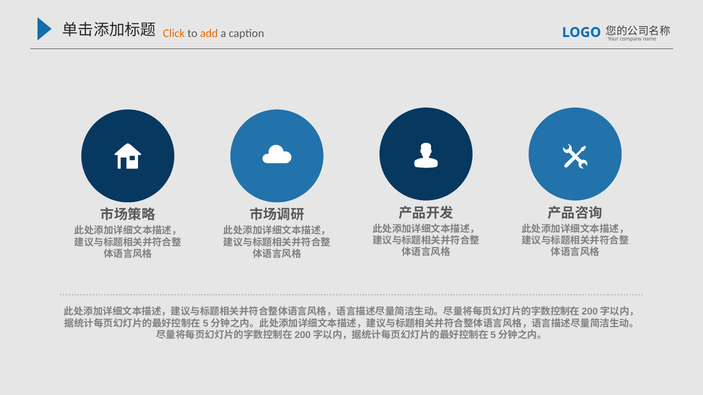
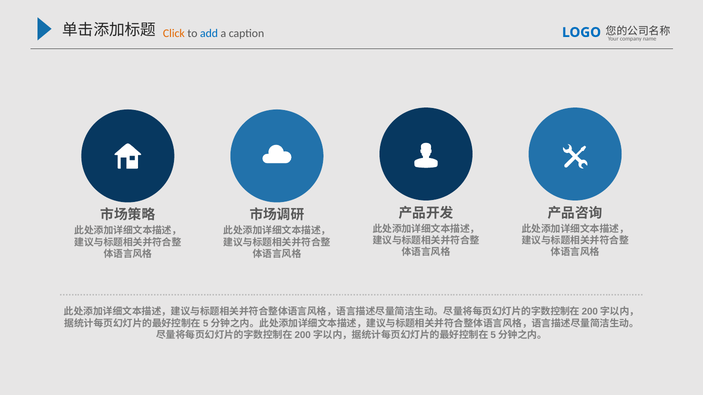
add colour: orange -> blue (209, 34)
